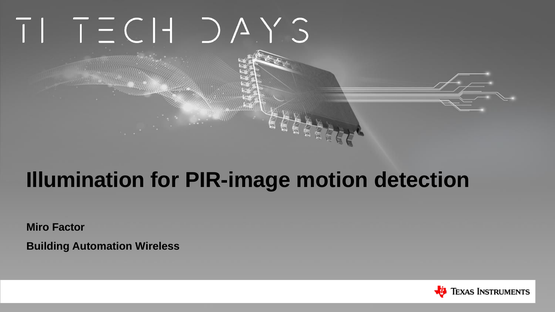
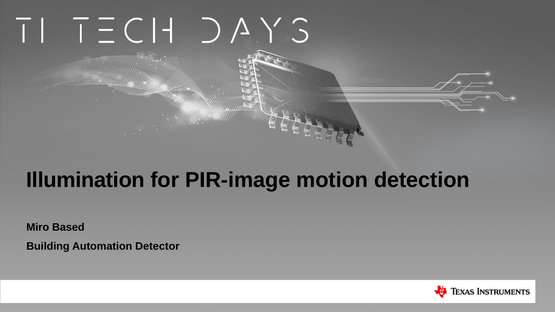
Factor: Factor -> Based (68, 227)
Wireless: Wireless -> Detector (157, 247)
